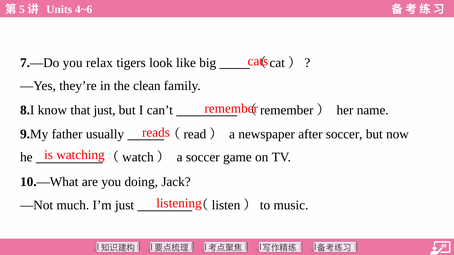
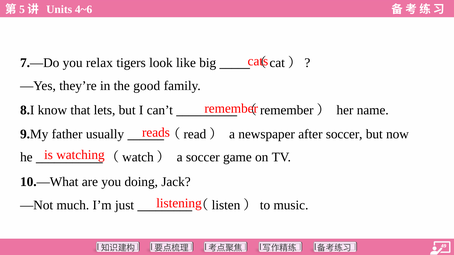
clean: clean -> good (147, 86)
that just: just -> lets (105, 110)
